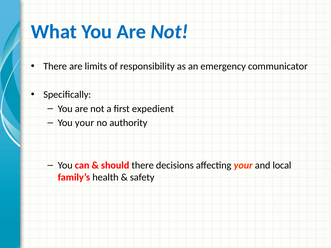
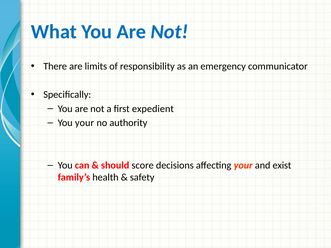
should there: there -> score (143, 165)
local: local -> exist (282, 165)
